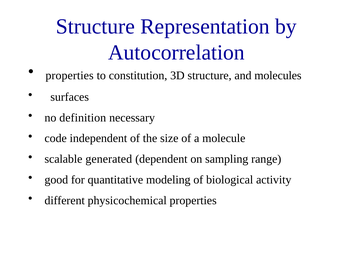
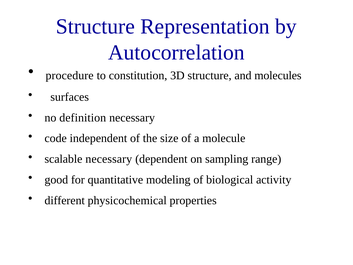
properties: properties -> procedure (70, 75)
scalable generated: generated -> necessary (109, 159)
